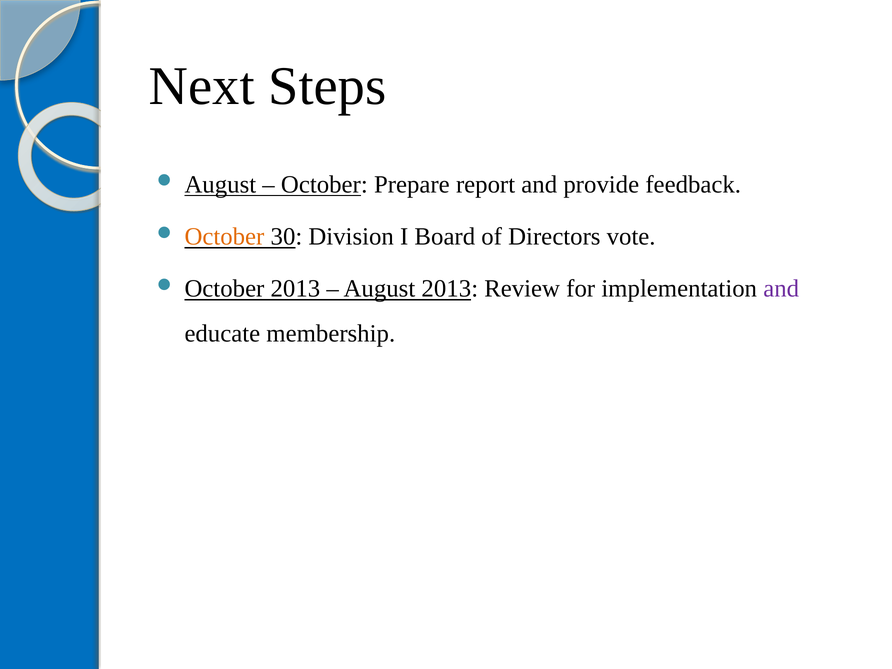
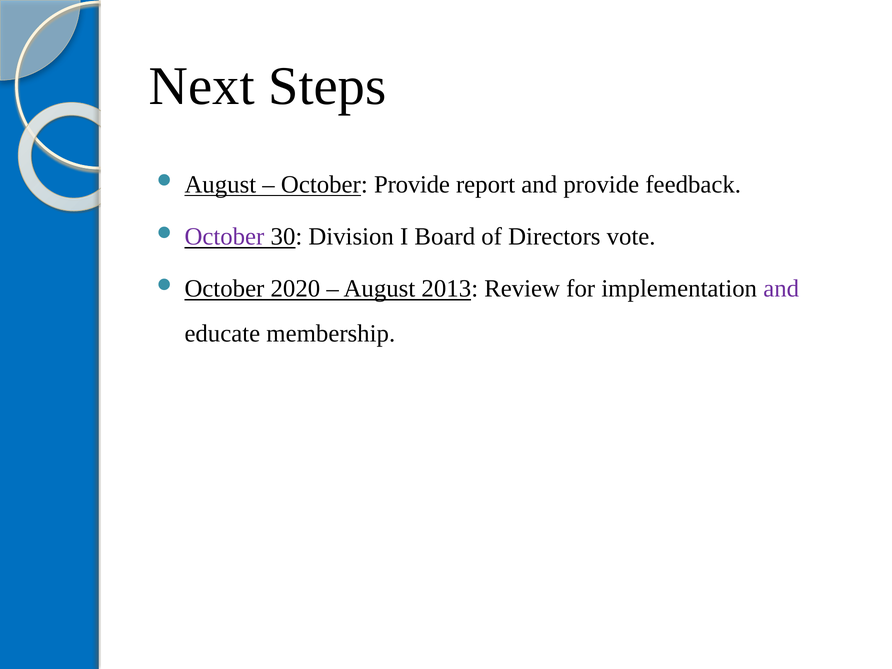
October Prepare: Prepare -> Provide (412, 185)
October colour: orange -> purple (224, 237)
October 2013: 2013 -> 2020 (295, 289)
